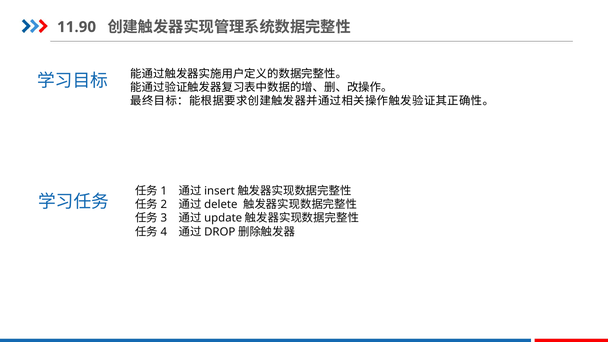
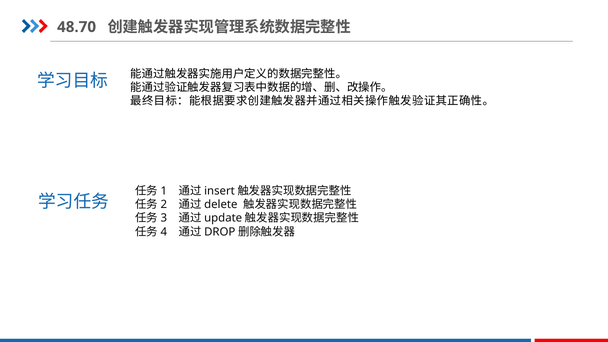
11.90: 11.90 -> 48.70 (77, 27)
